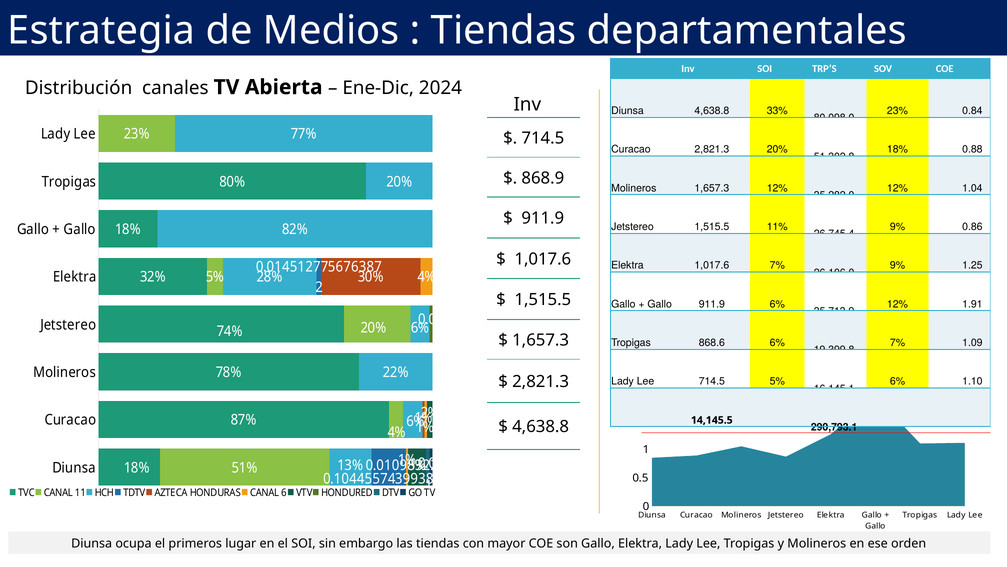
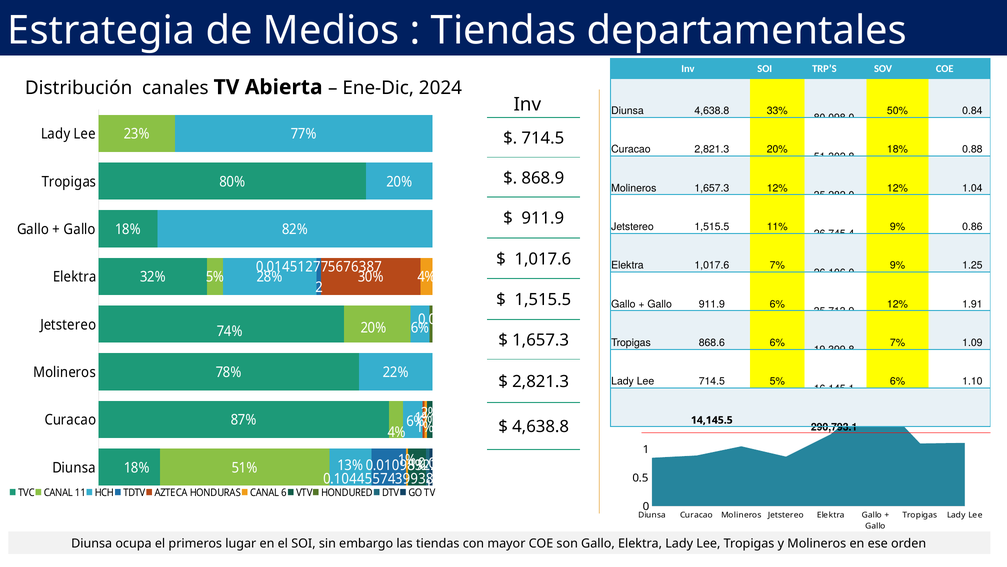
23%: 23% -> 50% (897, 111)
